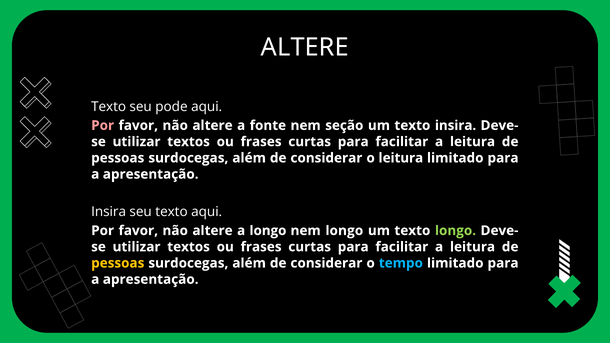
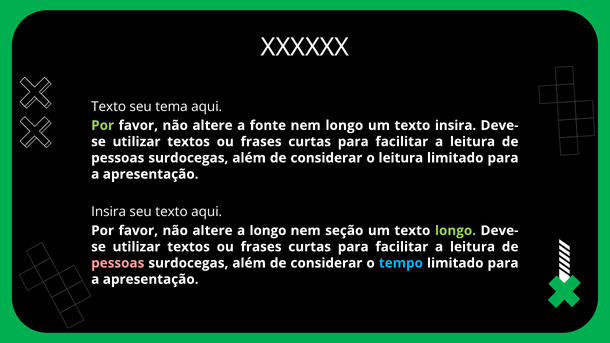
ALTERE: ALTERE -> XXXXXX (305, 48)
pode: pode -> tema (171, 107)
Por colour: pink -> light green (103, 125)
nem seção: seção -> longo (344, 125)
nem longo: longo -> seção (344, 231)
pessoas colour: yellow -> pink (118, 263)
